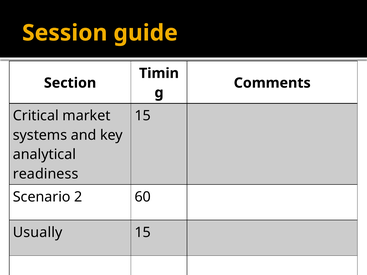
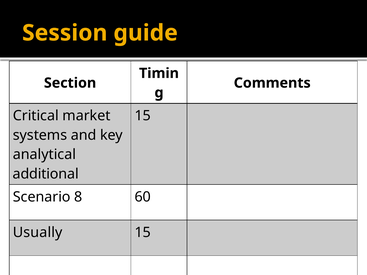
readiness: readiness -> additional (46, 174)
2: 2 -> 8 (78, 197)
